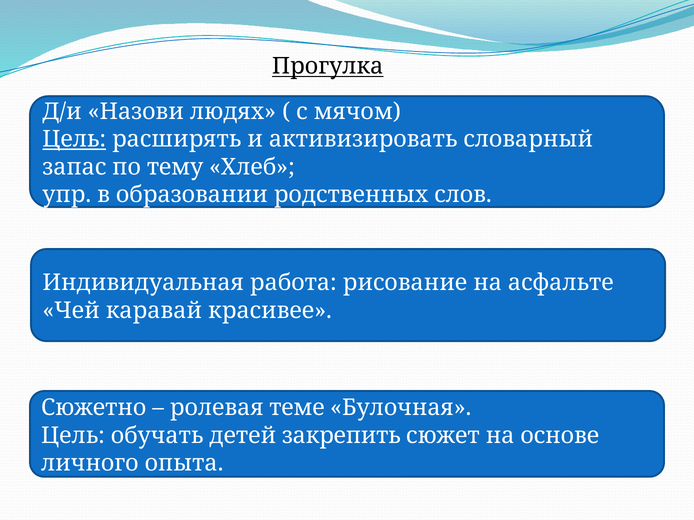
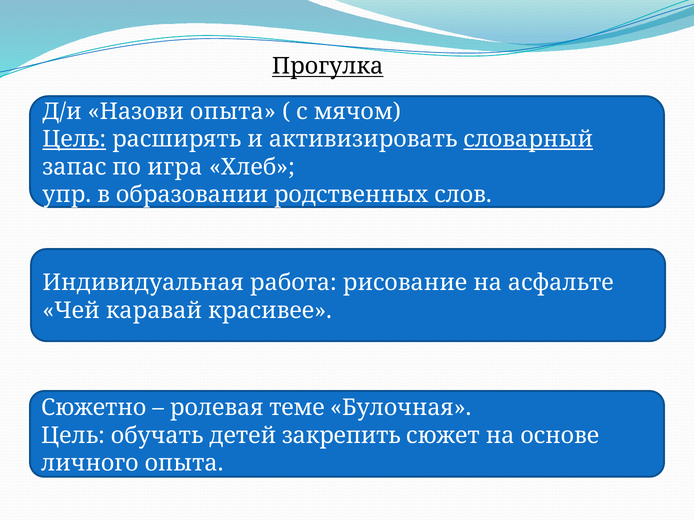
Назови людях: людях -> опыта (233, 112)
словарный underline: none -> present (528, 139)
тему: тему -> игра (175, 167)
